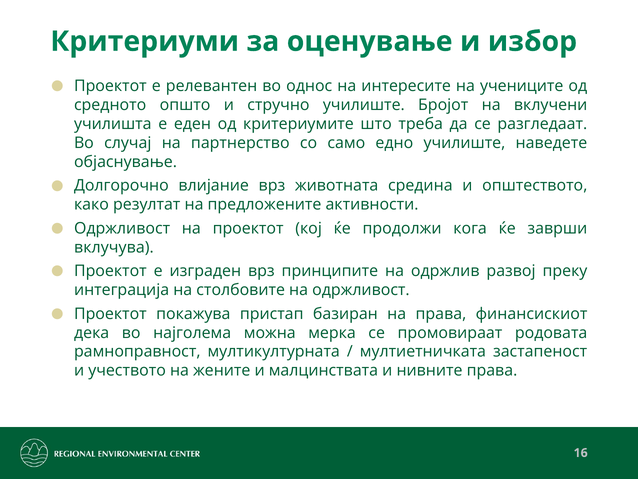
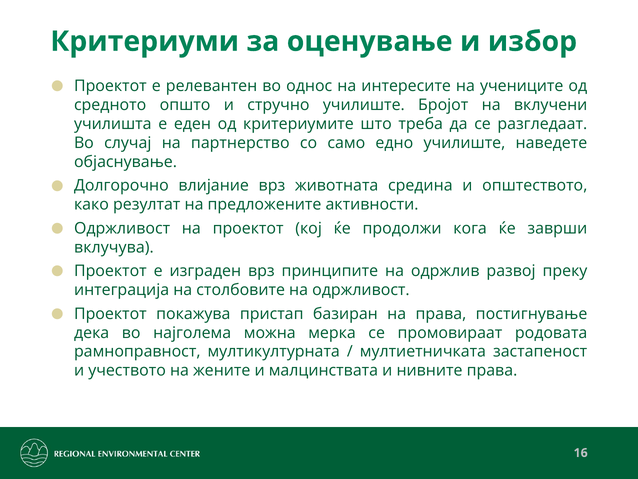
финансискиот: финансискиот -> постигнување (532, 313)
